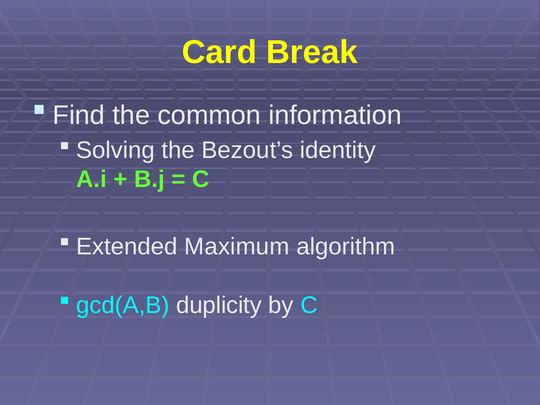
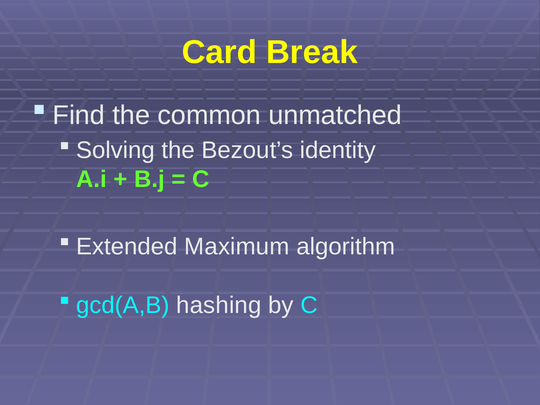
information: information -> unmatched (335, 115)
duplicity: duplicity -> hashing (219, 305)
